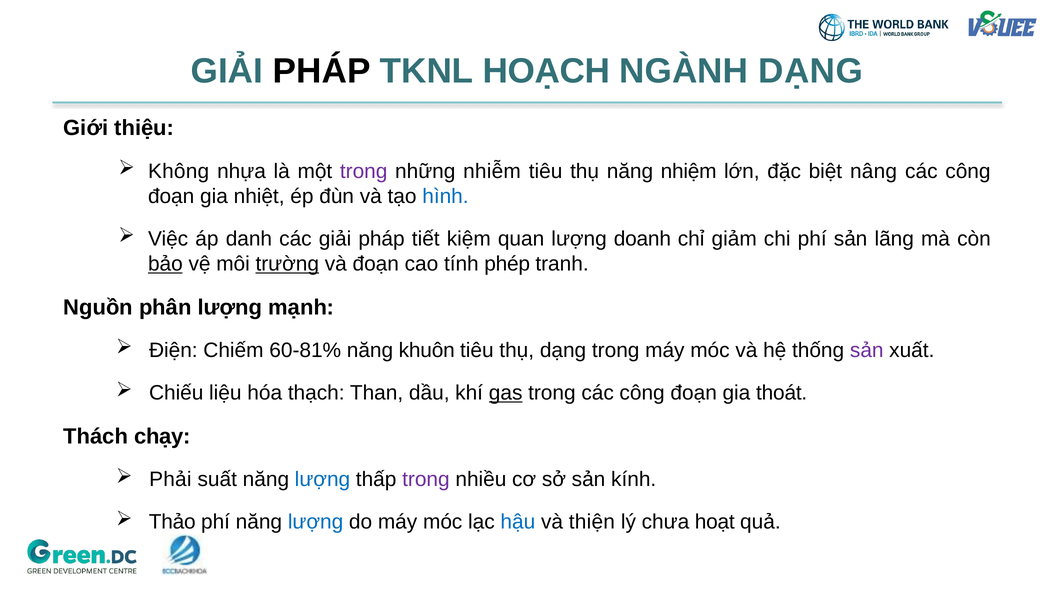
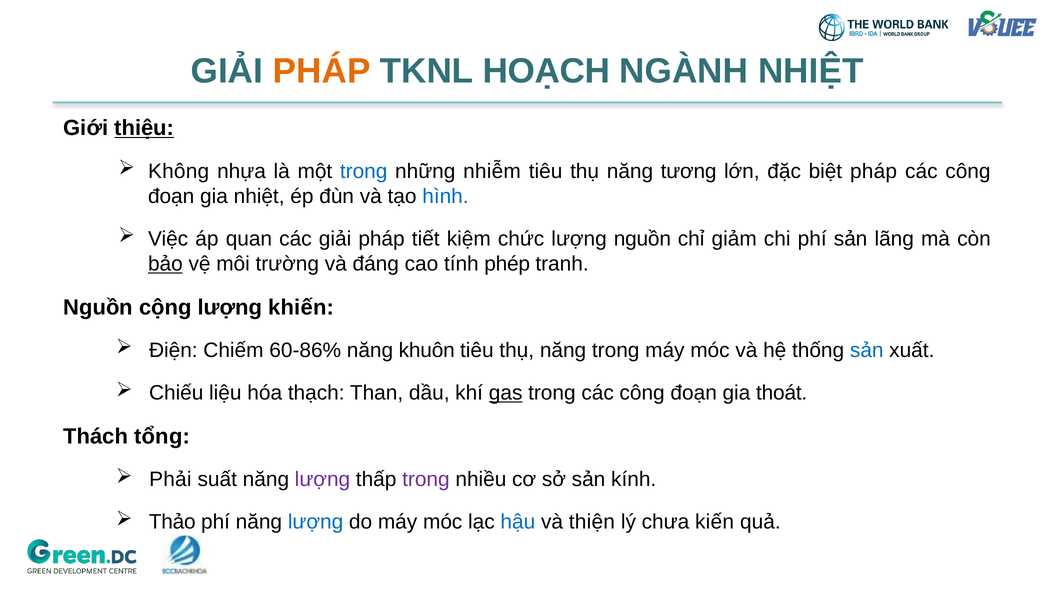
PHÁP colour: black -> orange (322, 71)
NGÀNH DẠNG: DẠNG -> NHIỆT (811, 71)
thiệu underline: none -> present (144, 128)
trong colour: purple -> blue (364, 171)
nhiệm: nhiệm -> tương (689, 171)
biệt nâng: nâng -> pháp (874, 171)
danh: danh -> quan (249, 239)
quan: quan -> chức (521, 239)
lượng doanh: doanh -> nguồn (642, 239)
trường underline: present -> none (287, 264)
và đoạn: đoạn -> đáng (376, 264)
phân: phân -> cộng (165, 307)
mạnh: mạnh -> khiến (301, 307)
60-81%: 60-81% -> 60-86% (305, 351)
dạng: dạng -> năng (563, 351)
sản colour: purple -> blue (867, 351)
chạy: chạy -> tổng (162, 437)
lượng colour: blue -> purple (322, 480)
hoạt: hoạt -> kiến (715, 522)
